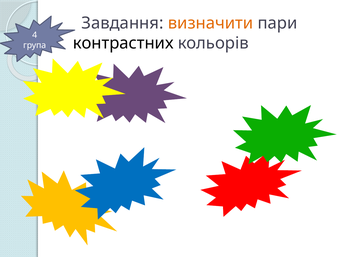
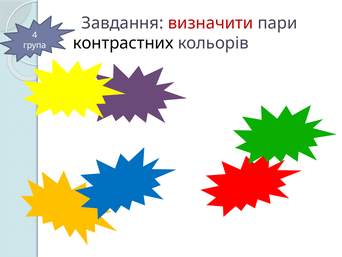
визначити colour: orange -> red (211, 23)
